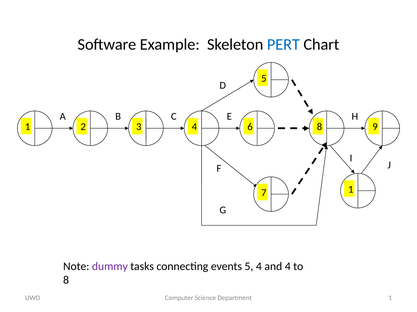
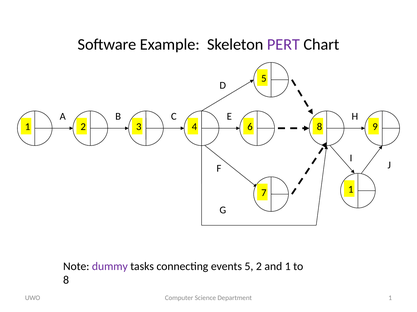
PERT colour: blue -> purple (283, 45)
5 4: 4 -> 2 (259, 267)
and 4: 4 -> 1 (288, 267)
